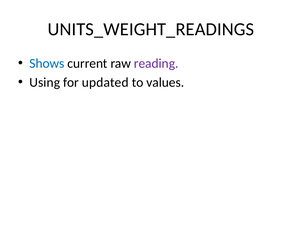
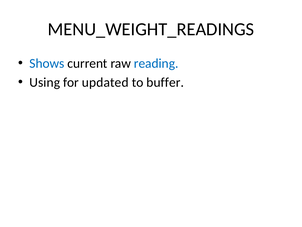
UNITS_WEIGHT_READINGS: UNITS_WEIGHT_READINGS -> MENU_WEIGHT_READINGS (151, 29)
reading colour: purple -> blue (156, 63)
values: values -> buffer (165, 82)
